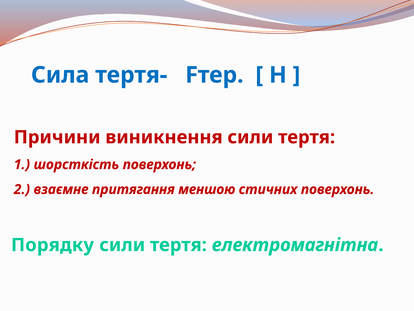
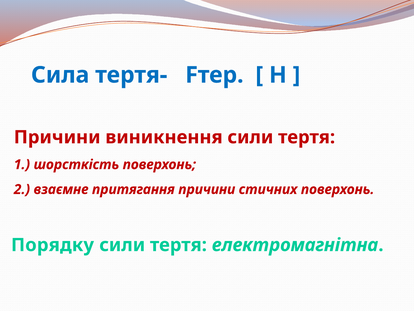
притягання меншою: меншою -> причини (207, 189)
